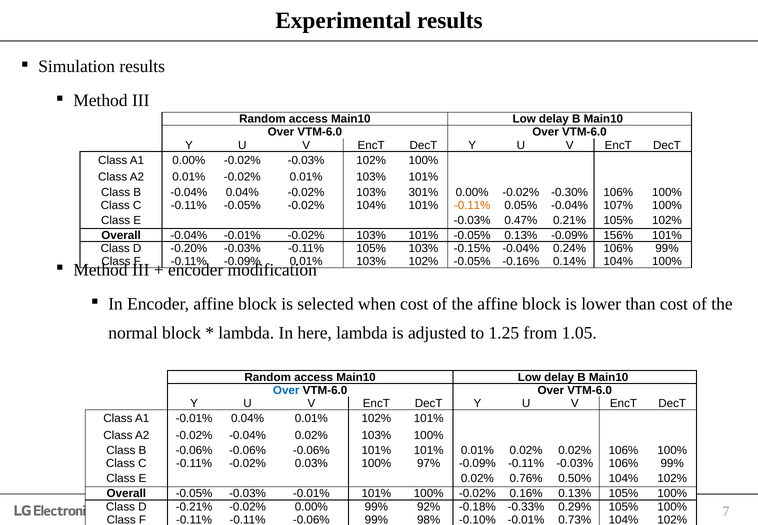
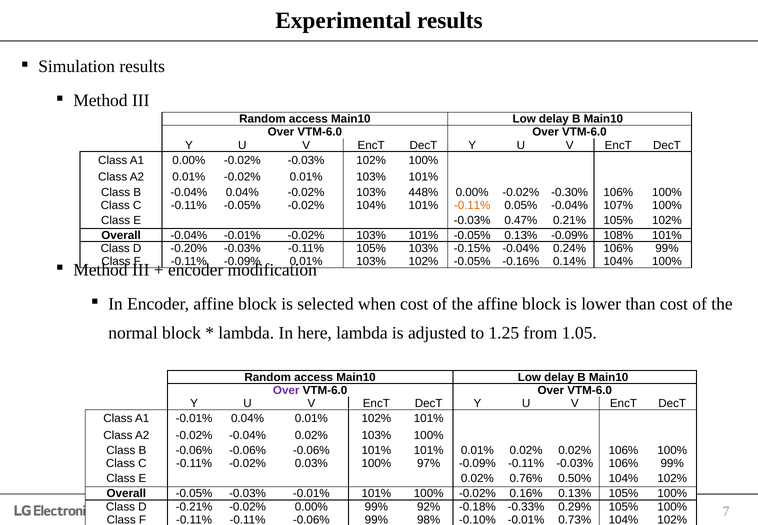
301%: 301% -> 448% (423, 192)
156%: 156% -> 108% (618, 235)
Over colour: blue -> purple (286, 390)
